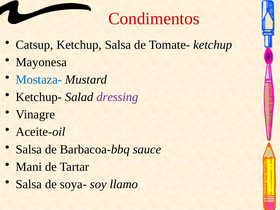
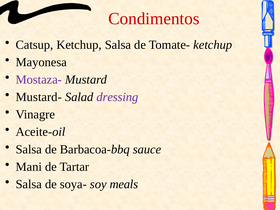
Mostaza- colour: blue -> purple (39, 80)
Ketchup-: Ketchup- -> Mustard- (39, 97)
llamo: llamo -> meals (124, 184)
